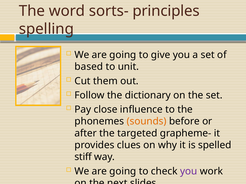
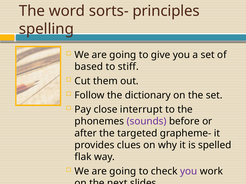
unit: unit -> stiff (128, 67)
influence: influence -> interrupt (141, 110)
sounds colour: orange -> purple (147, 122)
stiff: stiff -> flak (83, 157)
